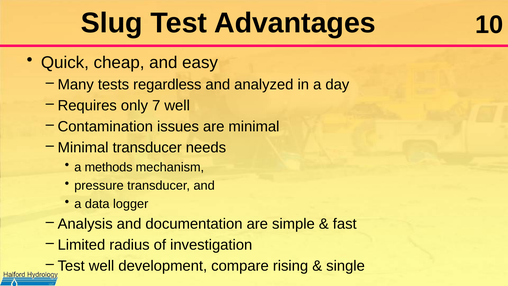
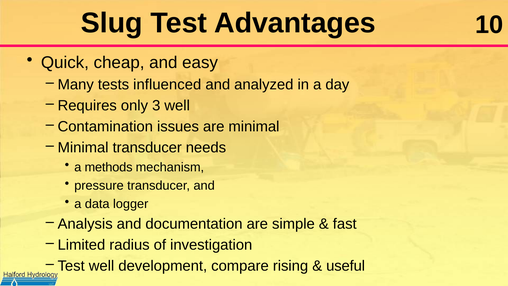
regardless: regardless -> influenced (167, 85)
7: 7 -> 3 (156, 106)
single: single -> useful (346, 266)
